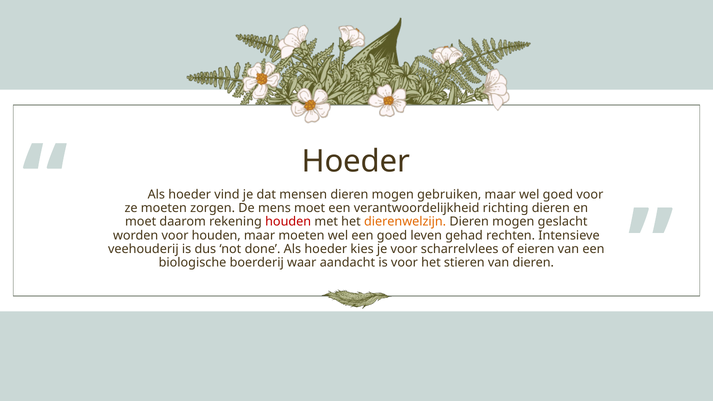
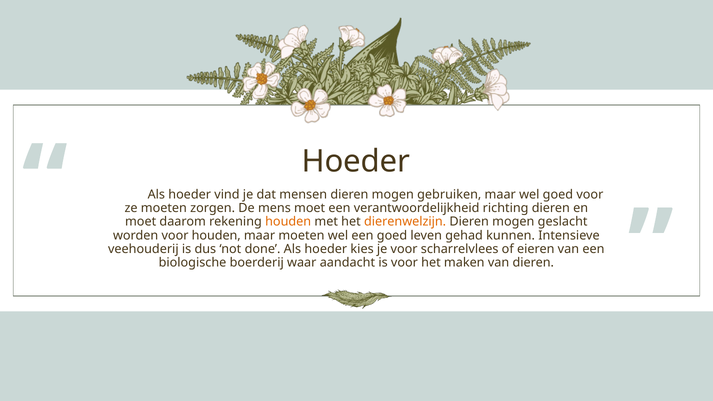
houden colour: red -> orange (288, 222)
rechten: rechten -> kunnen (511, 235)
stieren: stieren -> maken (464, 263)
